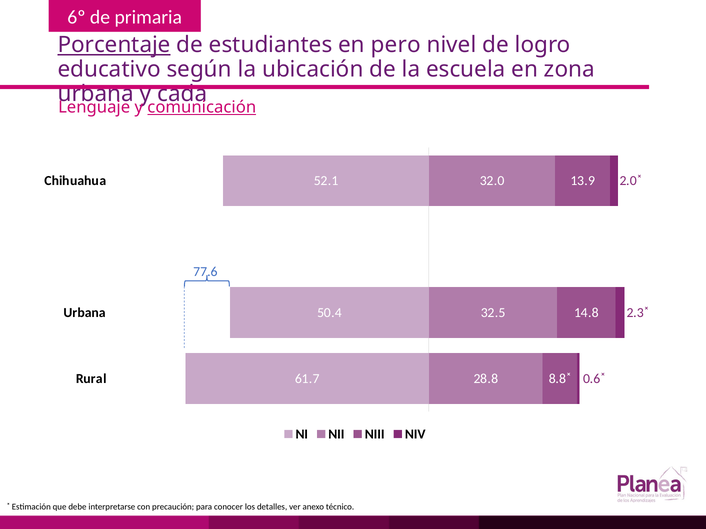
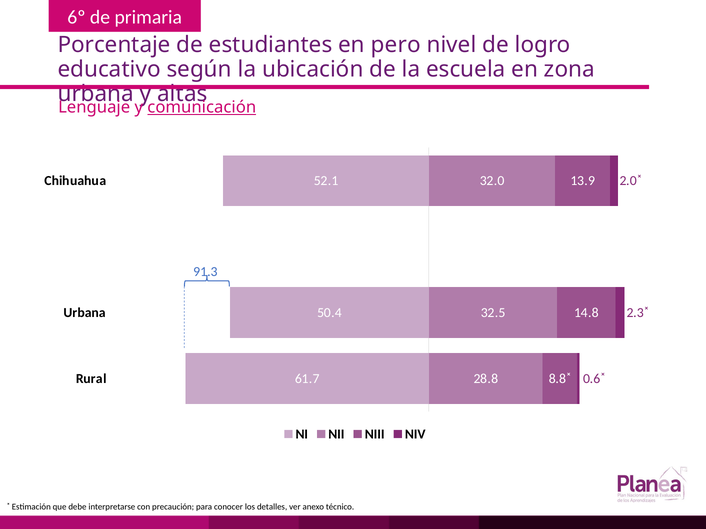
Porcentaje underline: present -> none (114, 45)
cada: cada -> altas (182, 94)
77.6: 77.6 -> 91.3 (205, 272)
